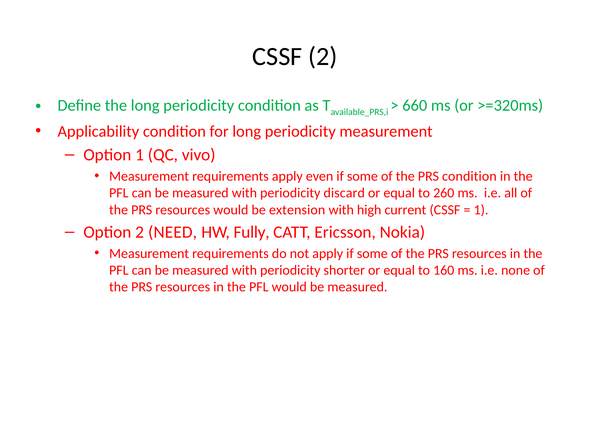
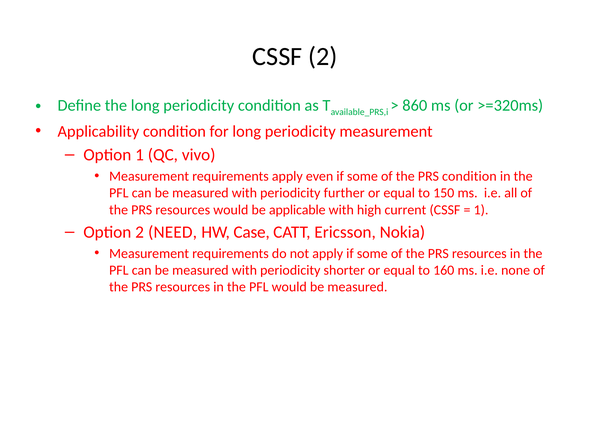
660: 660 -> 860 (415, 105)
discard: discard -> further (344, 193)
260: 260 -> 150 (444, 193)
extension: extension -> applicable (297, 210)
Fully: Fully -> Case (252, 232)
